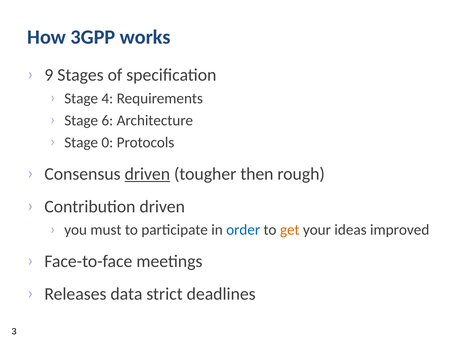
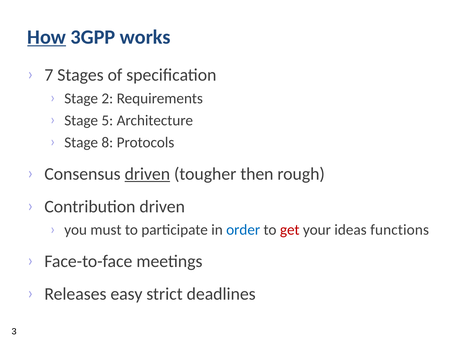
How underline: none -> present (47, 37)
9: 9 -> 7 (49, 75)
4: 4 -> 2 (107, 98)
6: 6 -> 5 (107, 120)
0: 0 -> 8 (107, 143)
get colour: orange -> red (290, 230)
improved: improved -> functions (400, 230)
data: data -> easy (126, 294)
